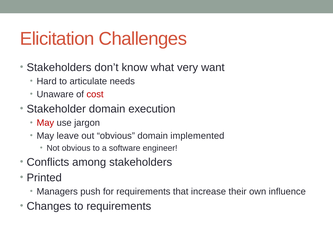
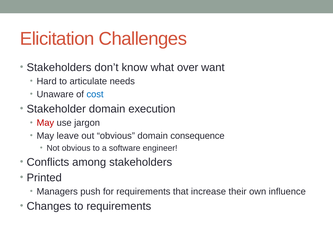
very: very -> over (188, 67)
cost colour: red -> blue (95, 94)
implemented: implemented -> consequence (197, 136)
